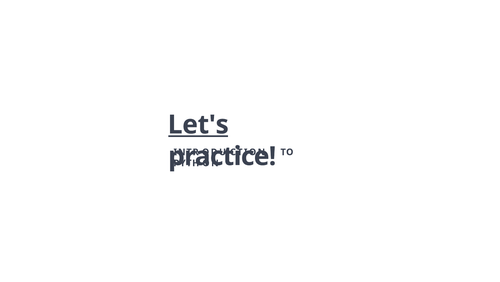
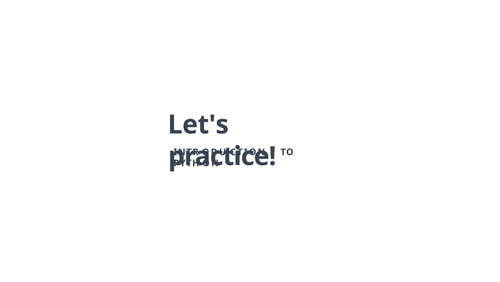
Let's underline: present -> none (198, 125)
